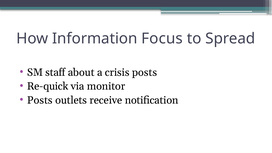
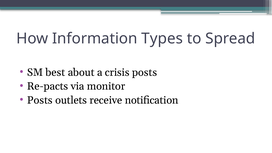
Focus: Focus -> Types (162, 38)
staff: staff -> best (55, 72)
Re-quick: Re-quick -> Re-pacts (48, 86)
